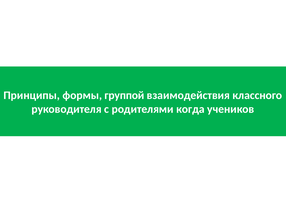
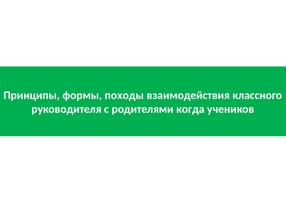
группой: группой -> походы (124, 95)
